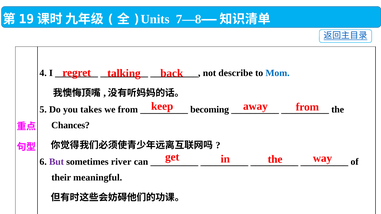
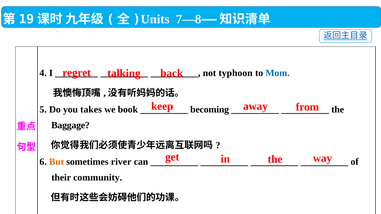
describe: describe -> typhoon (236, 73)
we from: from -> book (128, 110)
Chances: Chances -> Baggage (71, 125)
But colour: purple -> orange (56, 162)
meaningful: meaningful -> community (98, 178)
